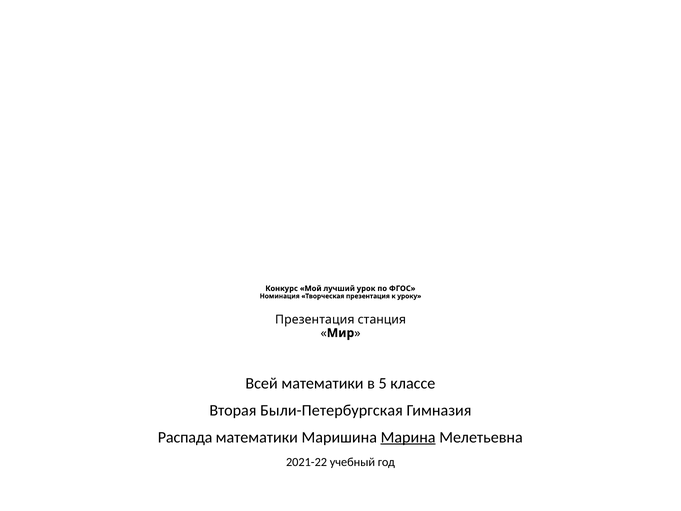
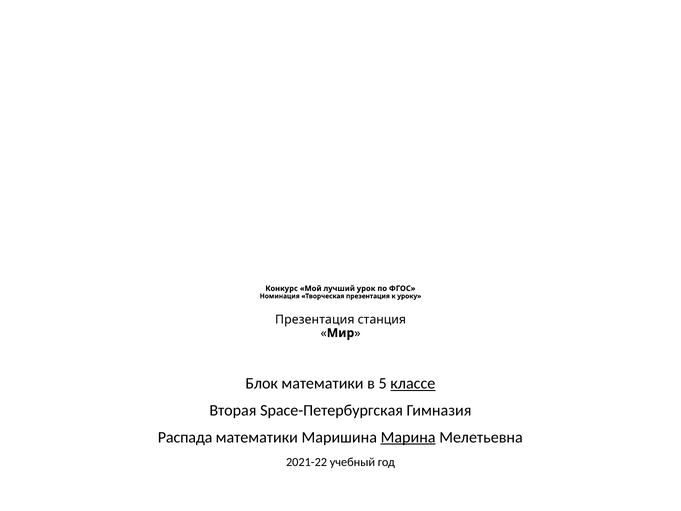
Всей: Всей -> Блок (262, 383)
классе underline: none -> present (413, 383)
Были-Петербургская: Были-Петербургская -> Space-Петербургская (332, 410)
